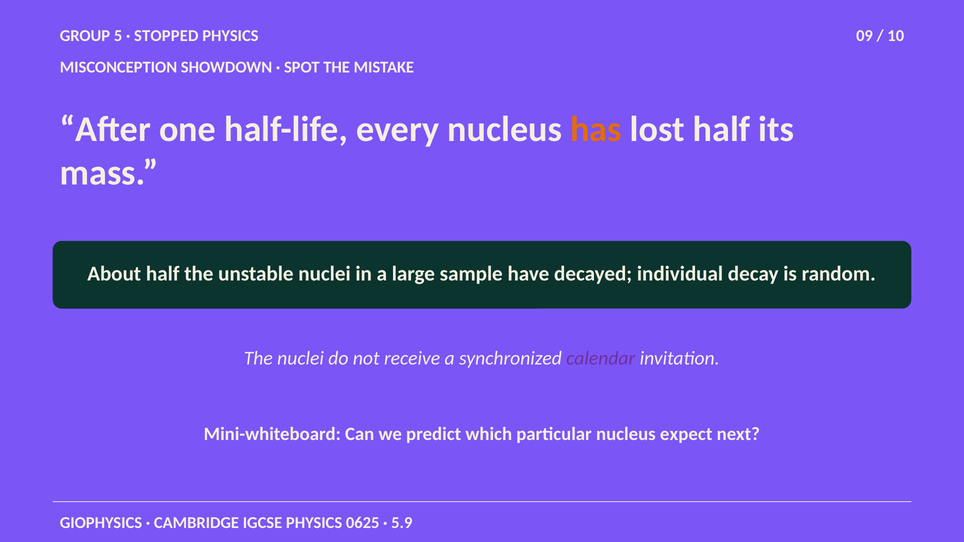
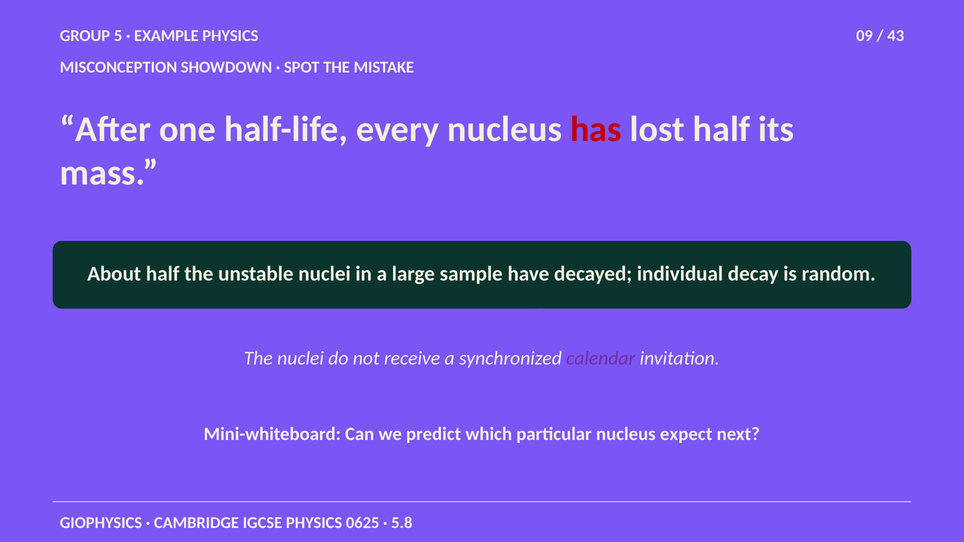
STOPPED: STOPPED -> EXAMPLE (166, 36)
10: 10 -> 43 (896, 36)
has colour: orange -> red (596, 129)
5.9: 5.9 -> 5.8 (402, 523)
